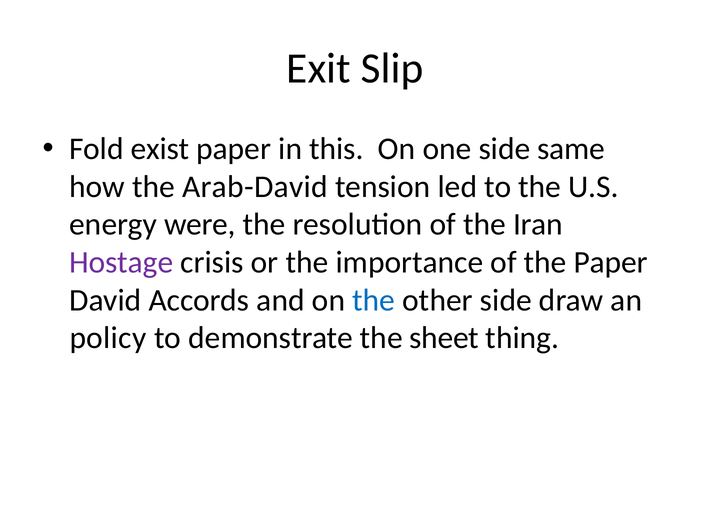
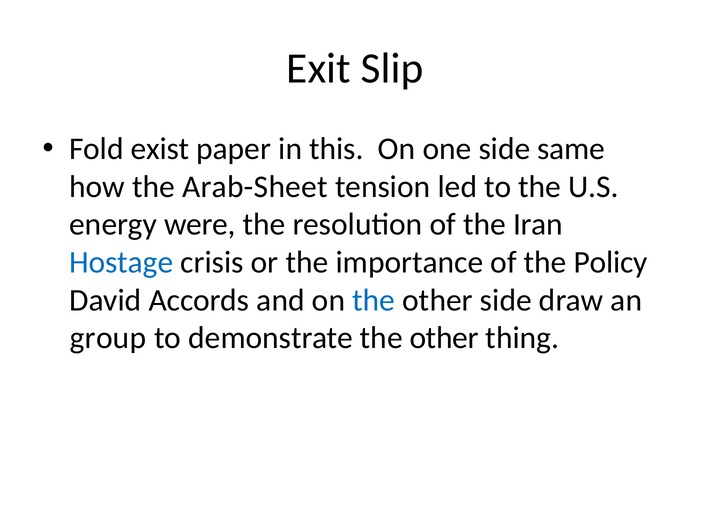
Arab-David: Arab-David -> Arab-Sheet (255, 187)
Hostage colour: purple -> blue (121, 263)
the Paper: Paper -> Policy (611, 263)
policy: policy -> group (108, 338)
demonstrate the sheet: sheet -> other (444, 338)
